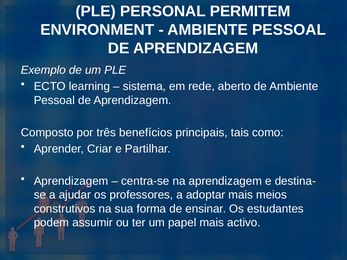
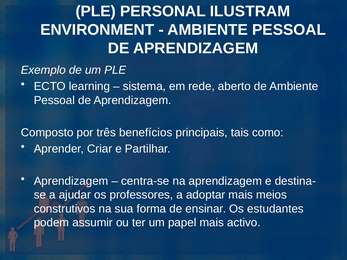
PERMITEM: PERMITEM -> ILUSTRAM (250, 11)
